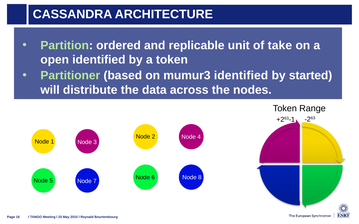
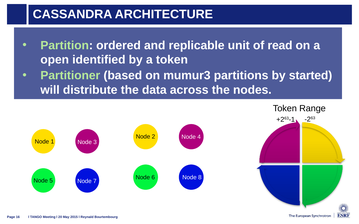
take: take -> read (280, 45)
mumur3 identified: identified -> partitions (241, 76)
